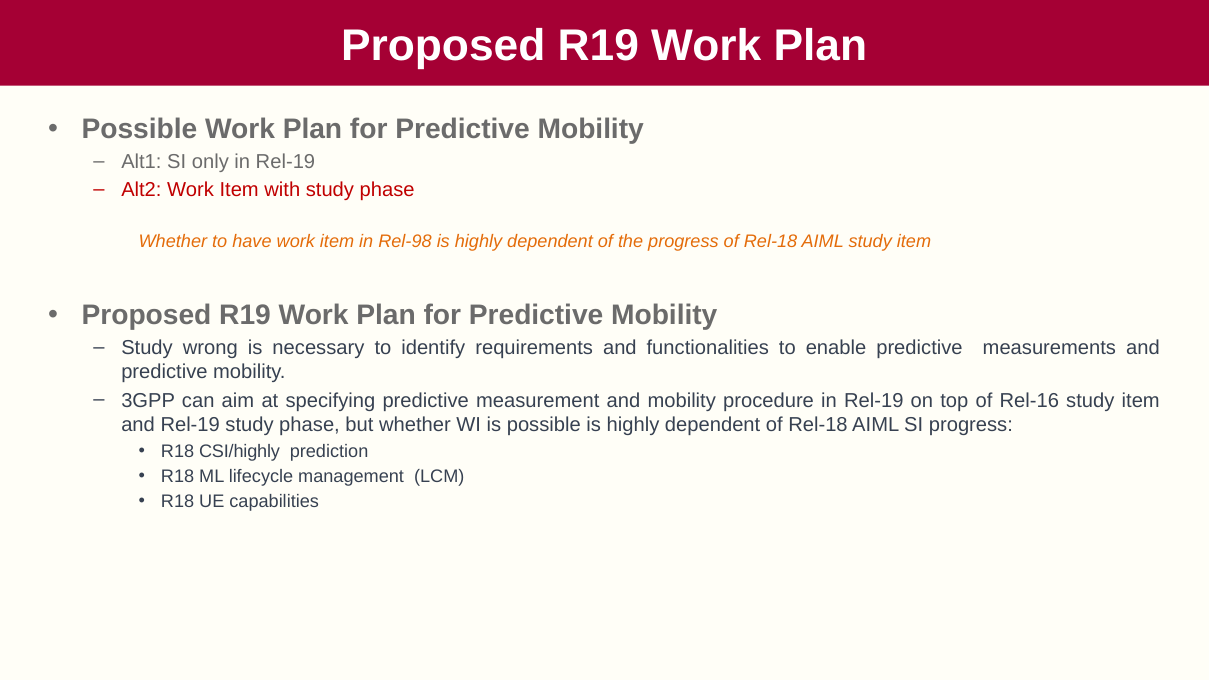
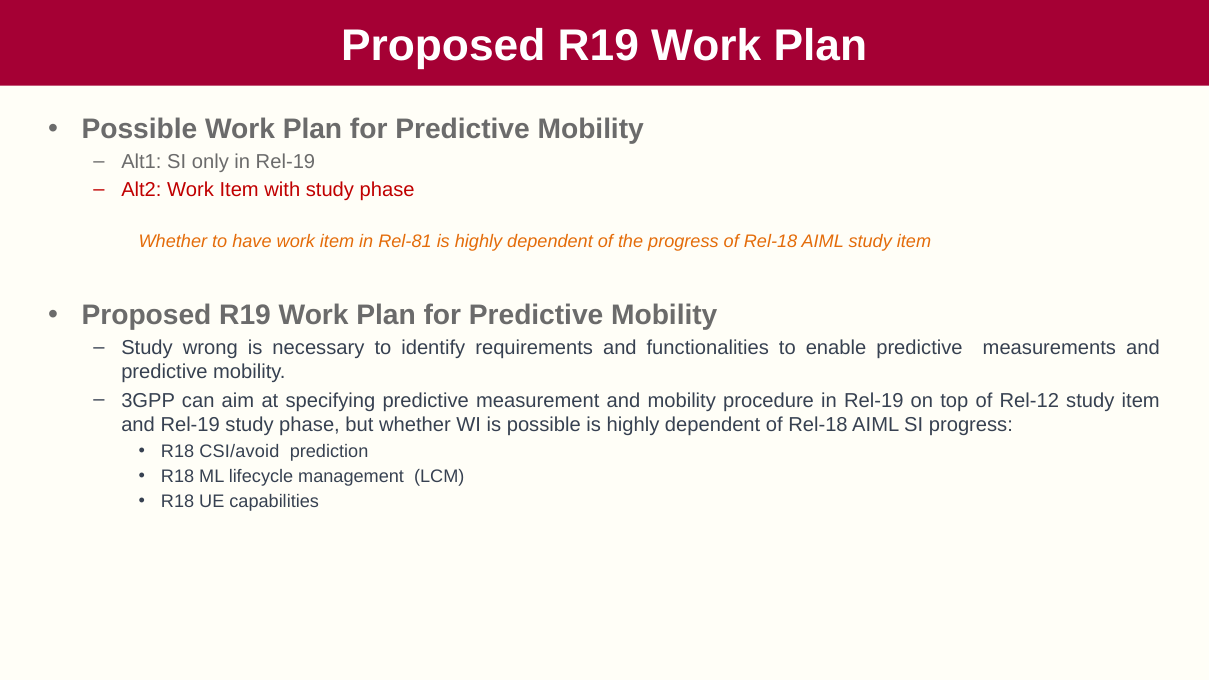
Rel-98: Rel-98 -> Rel-81 (405, 242)
Rel-16: Rel-16 -> Rel-12 (1029, 400)
CSI/highly: CSI/highly -> CSI/avoid (239, 451)
